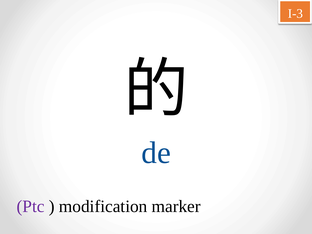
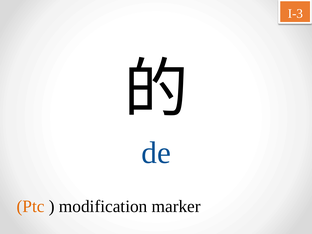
Ptc colour: purple -> orange (31, 206)
